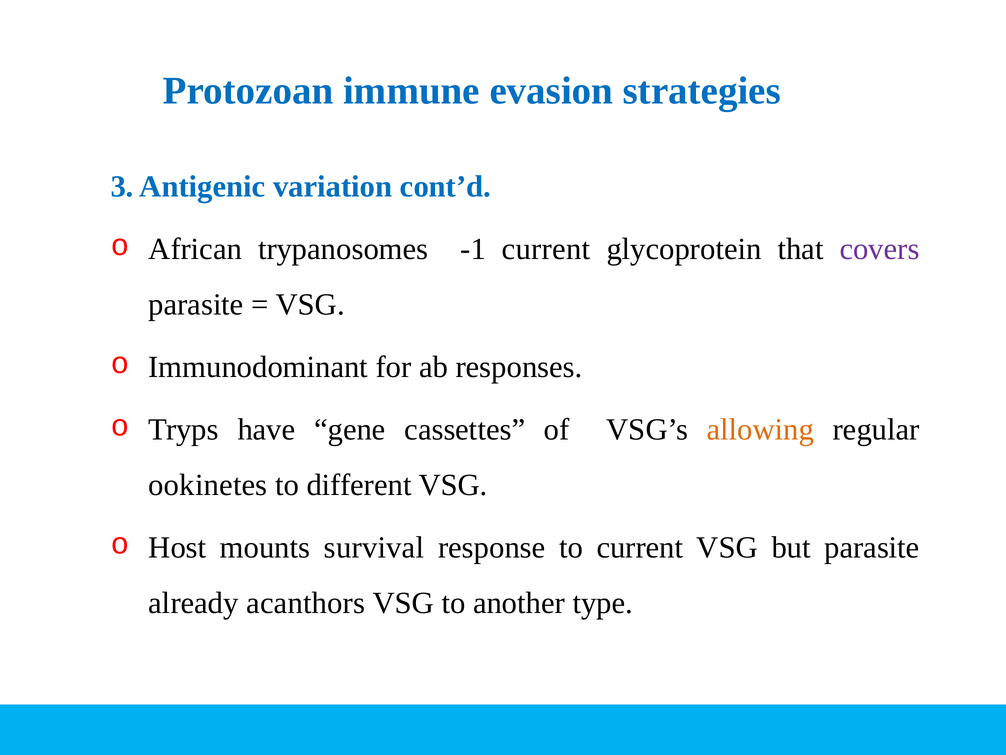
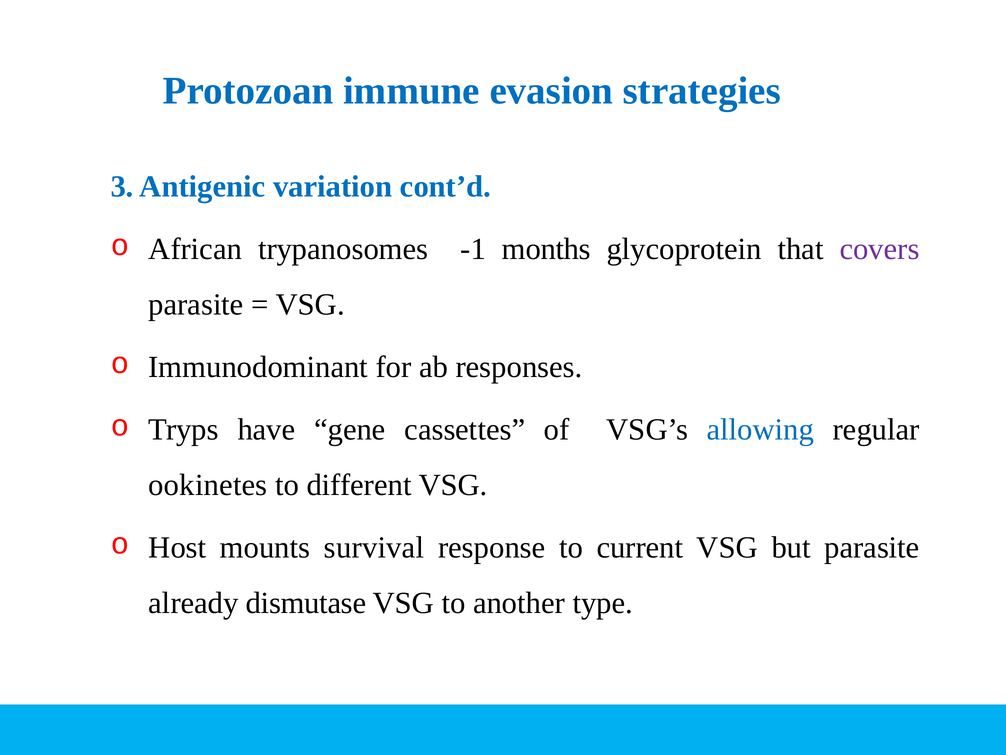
-1 current: current -> months (546, 249)
allowing colour: orange -> blue (761, 429)
acanthors: acanthors -> dismutase (306, 603)
